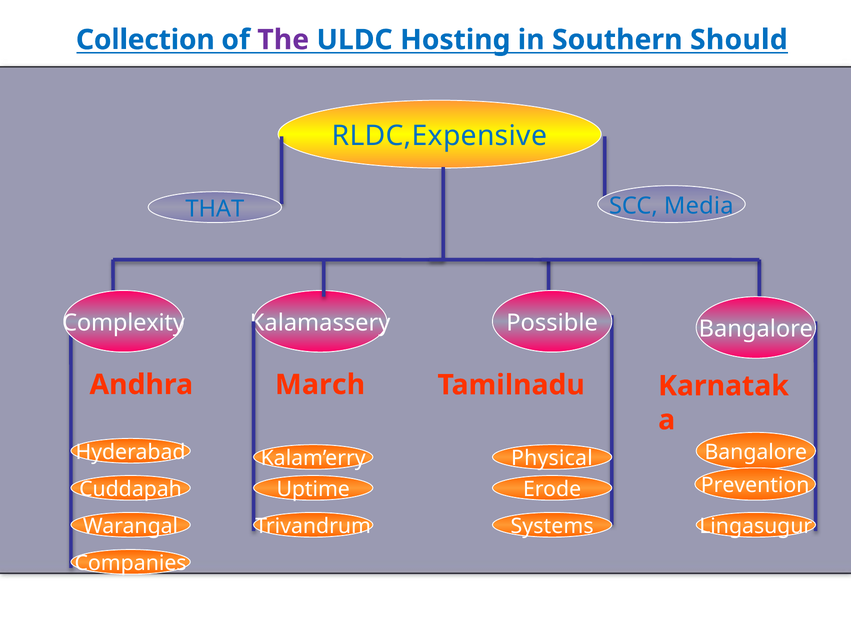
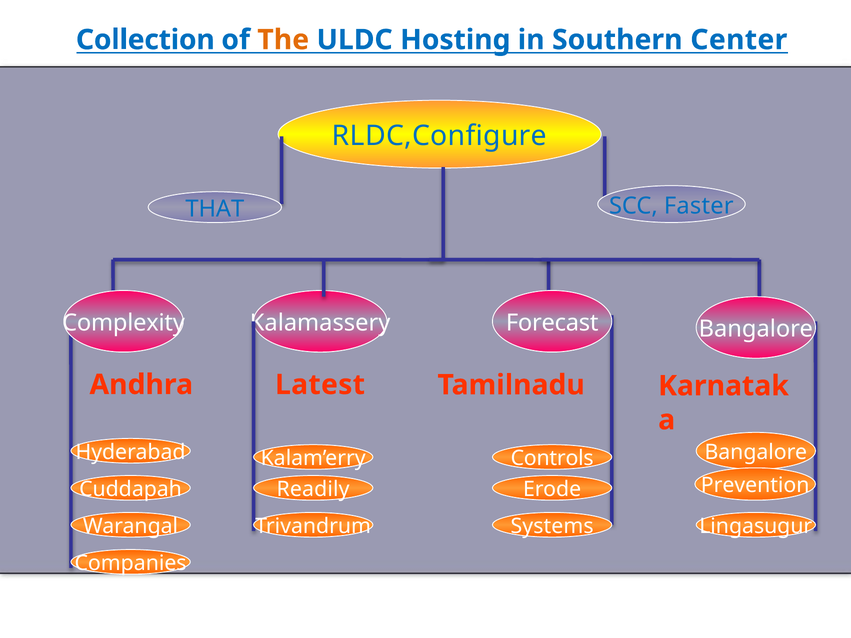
The colour: purple -> orange (283, 40)
Should: Should -> Center (739, 40)
RLDC,Expensive: RLDC,Expensive -> RLDC,Configure (439, 136)
Media: Media -> Faster (699, 206)
Possible: Possible -> Forecast (552, 323)
March: March -> Latest (320, 385)
Physical: Physical -> Controls (552, 459)
Uptime: Uptime -> Readily (313, 489)
